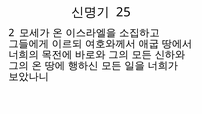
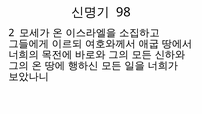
25: 25 -> 98 (123, 12)
